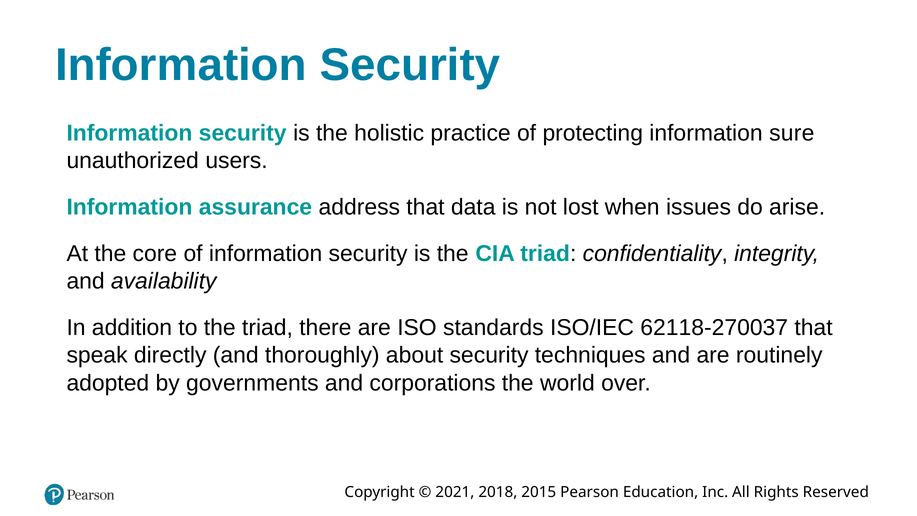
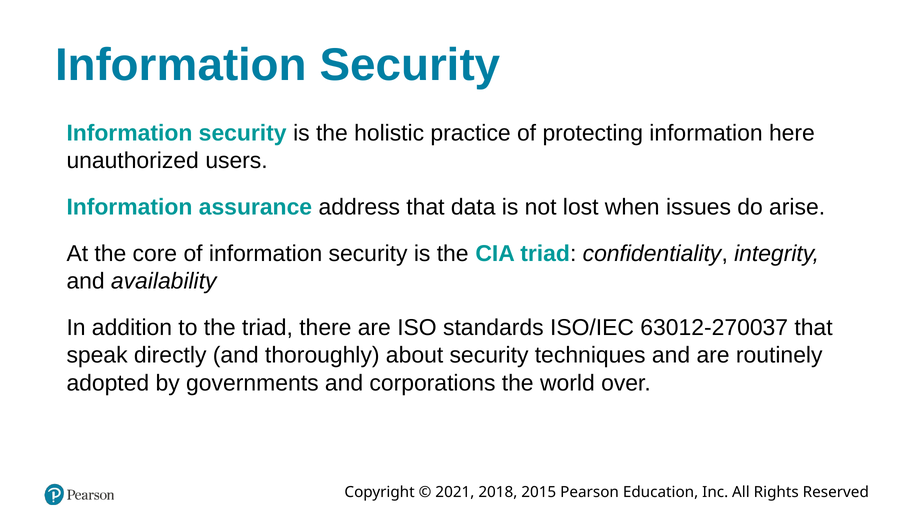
sure: sure -> here (792, 133)
62118-270037: 62118-270037 -> 63012-270037 (714, 328)
